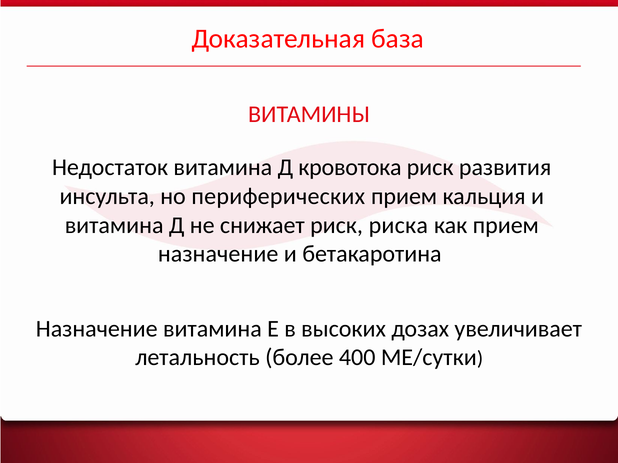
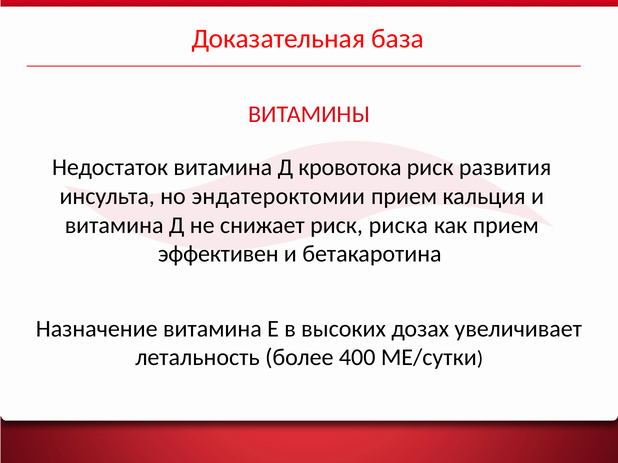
периферических: периферических -> эндатероктомии (278, 197)
назначение: назначение -> эффективен (218, 254)
